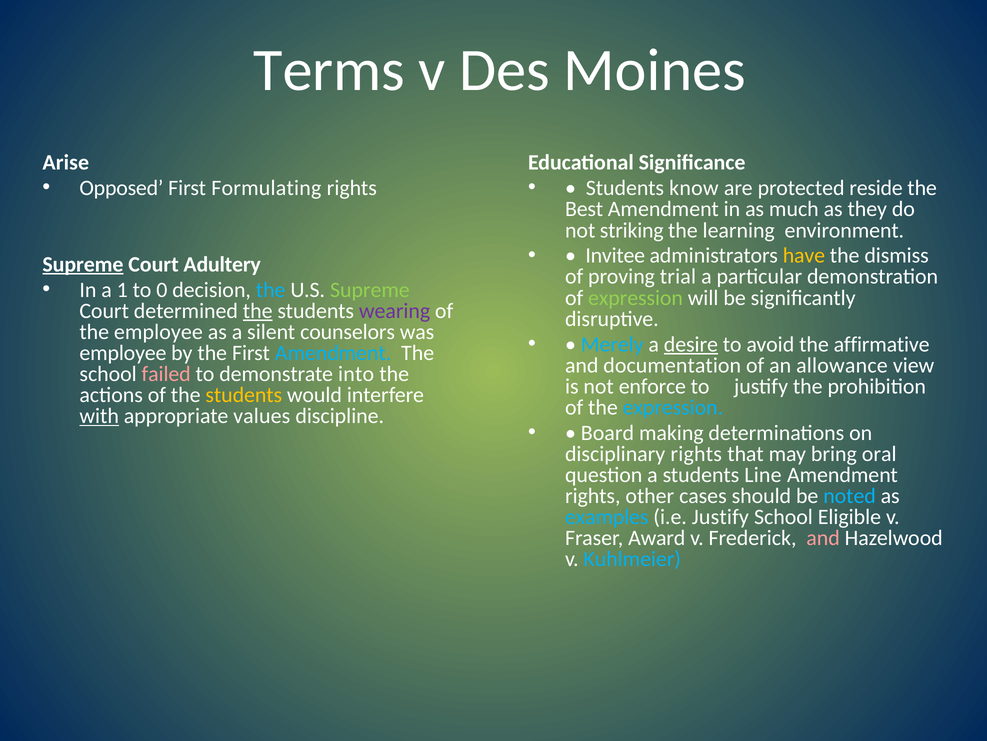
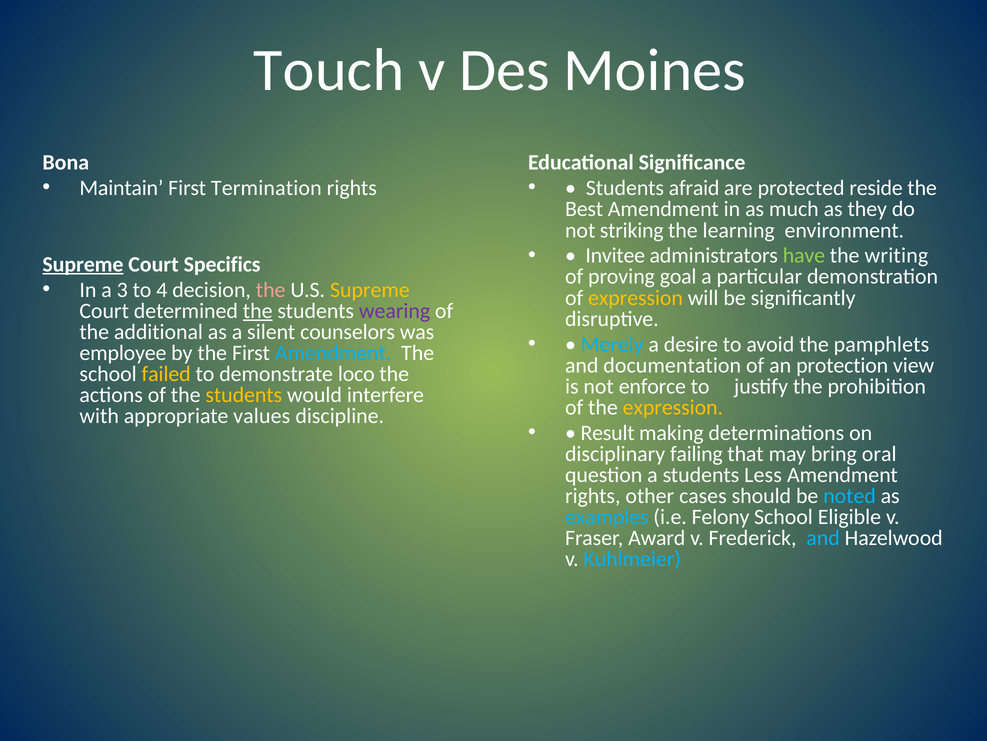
Terms: Terms -> Touch (329, 70)
Arise: Arise -> Bona (66, 163)
Opposed: Opposed -> Maintain (121, 188)
Formulating: Formulating -> Termination (266, 188)
know: know -> afraid (694, 188)
have colour: yellow -> light green (804, 255)
dismiss: dismiss -> writing (896, 255)
Adultery: Adultery -> Specifics (222, 264)
trial: trial -> goal (678, 276)
1: 1 -> 3 (122, 290)
0: 0 -> 4 (162, 290)
the colour: light blue -> pink (271, 290)
Supreme colour: light green -> yellow (370, 290)
expression colour: light green -> yellow (636, 297)
the employee: employee -> additional (158, 332)
desire underline: present -> none (691, 344)
affirmative: affirmative -> pamphlets (881, 344)
allowance: allowance -> protection (842, 365)
failed colour: pink -> yellow (166, 374)
into: into -> loco (356, 374)
expression colour: light blue -> yellow (673, 407)
with underline: present -> none (99, 416)
Board: Board -> Result (608, 432)
disciplinary rights: rights -> failing (696, 453)
Line: Line -> Less (763, 474)
i.e Justify: Justify -> Felony (721, 517)
and colour: pink -> light blue (823, 538)
